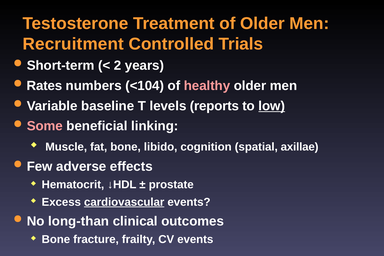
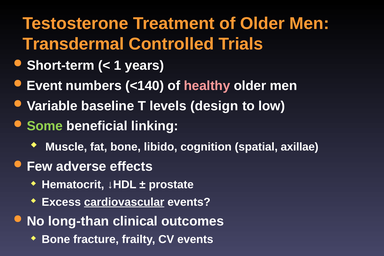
Recruitment: Recruitment -> Transdermal (73, 44)
2: 2 -> 1 (118, 66)
Rates: Rates -> Event (44, 86)
<104: <104 -> <140 (145, 86)
reports: reports -> design (214, 106)
low underline: present -> none (272, 106)
Some colour: pink -> light green (45, 126)
